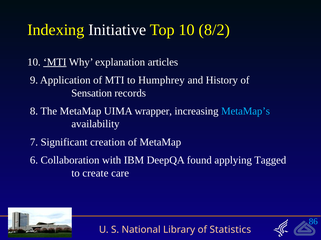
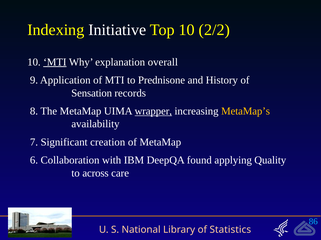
8/2: 8/2 -> 2/2 (214, 30)
articles: articles -> overall (163, 62)
Humphrey: Humphrey -> Prednisone (162, 80)
wrapper underline: none -> present (153, 111)
MetaMap’s colour: light blue -> yellow (246, 111)
Tagged: Tagged -> Quality (270, 161)
create: create -> across (96, 174)
